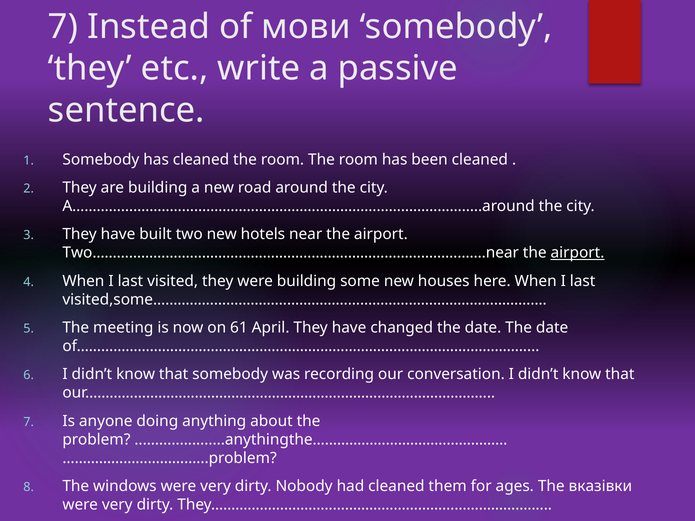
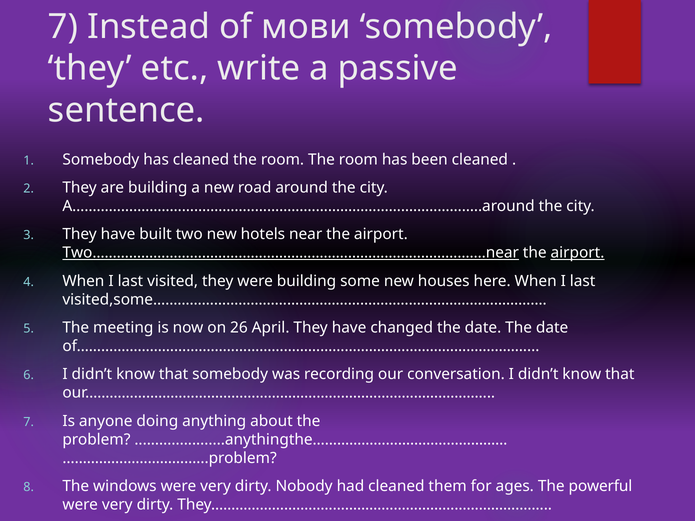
Two…………………………………………………………………………………….near underline: none -> present (291, 253)
61: 61 -> 26 (239, 328)
вказівки: вказівки -> powerful (600, 486)
